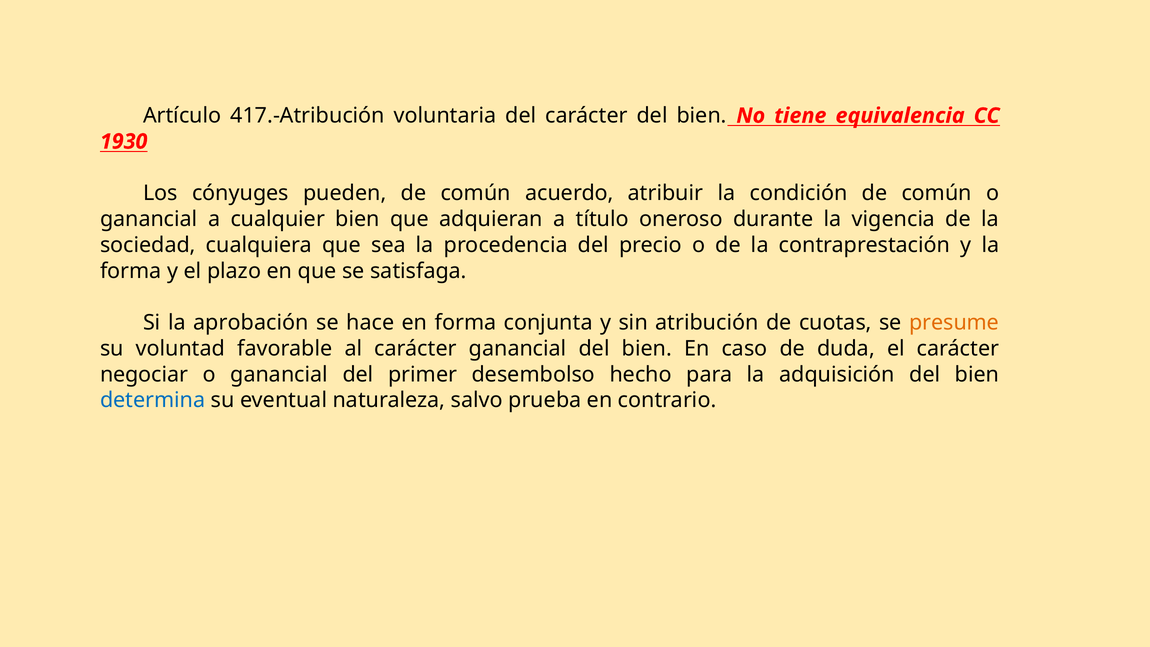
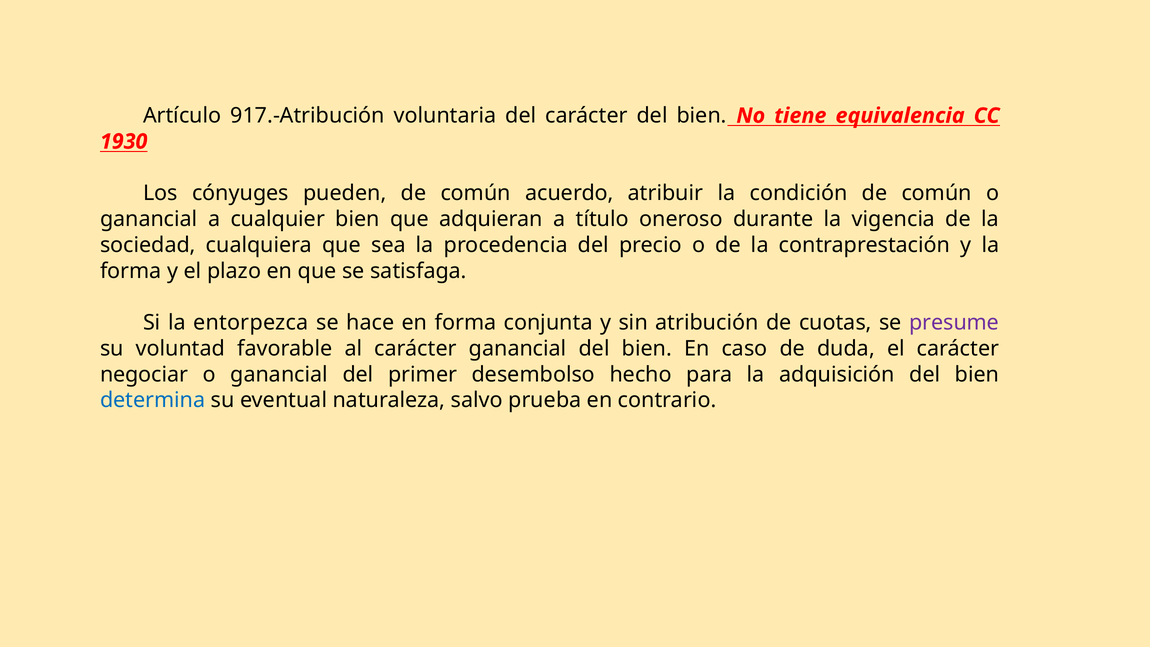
417.-Atribución: 417.-Atribución -> 917.-Atribución (308, 116)
aprobación: aprobación -> entorpezca (251, 323)
presume colour: orange -> purple (954, 323)
